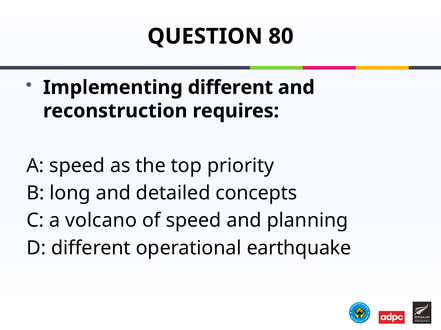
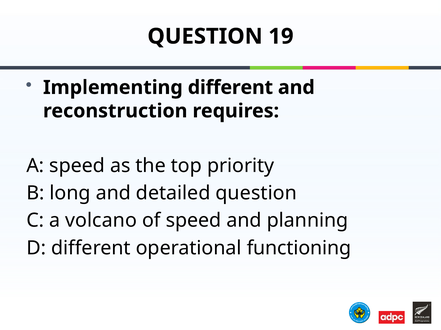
80: 80 -> 19 (281, 36)
detailed concepts: concepts -> question (256, 194)
earthquake: earthquake -> functioning (299, 248)
